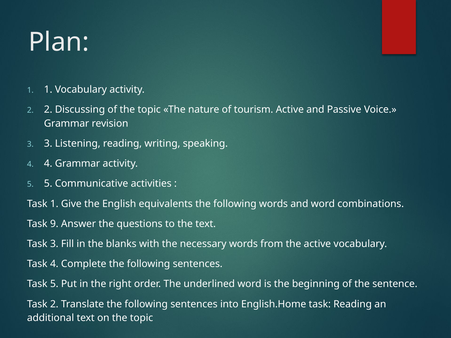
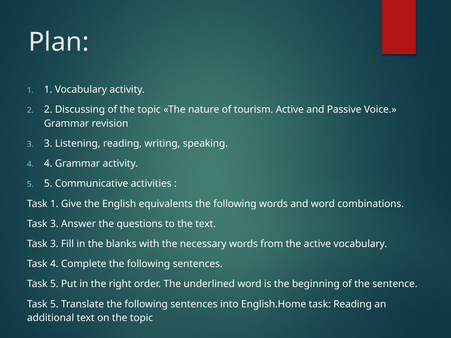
9: 9 -> 3 (54, 224)
2: 2 -> 5 (54, 304)
